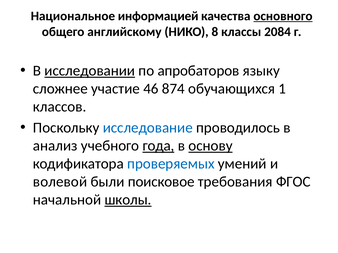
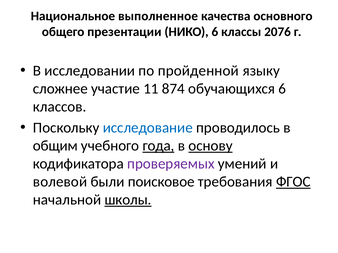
информацией: информацией -> выполненное (158, 16)
основного underline: present -> none (283, 16)
английскому: английскому -> презентации (124, 32)
НИКО 8: 8 -> 6 (215, 32)
2084: 2084 -> 2076 (278, 32)
исследовании underline: present -> none (90, 71)
апробаторов: апробаторов -> пройденной (198, 71)
46: 46 -> 11 (151, 89)
обучающихся 1: 1 -> 6 (282, 89)
анализ: анализ -> общим (55, 146)
проверяемых colour: blue -> purple (171, 164)
ФГОС underline: none -> present (293, 182)
